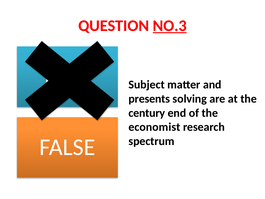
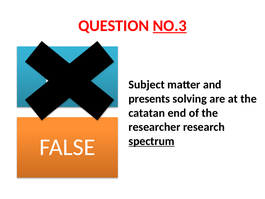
century: century -> catatan (147, 113)
economist: economist -> researcher (154, 127)
spectrum underline: none -> present (152, 141)
